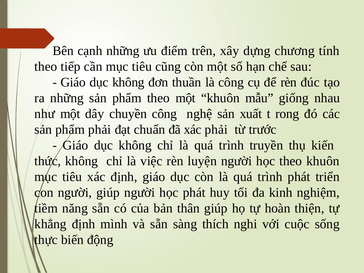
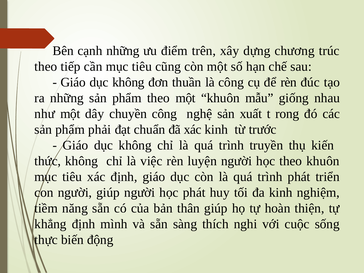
tính: tính -> trúc (329, 51)
xác phải: phải -> kinh (216, 129)
